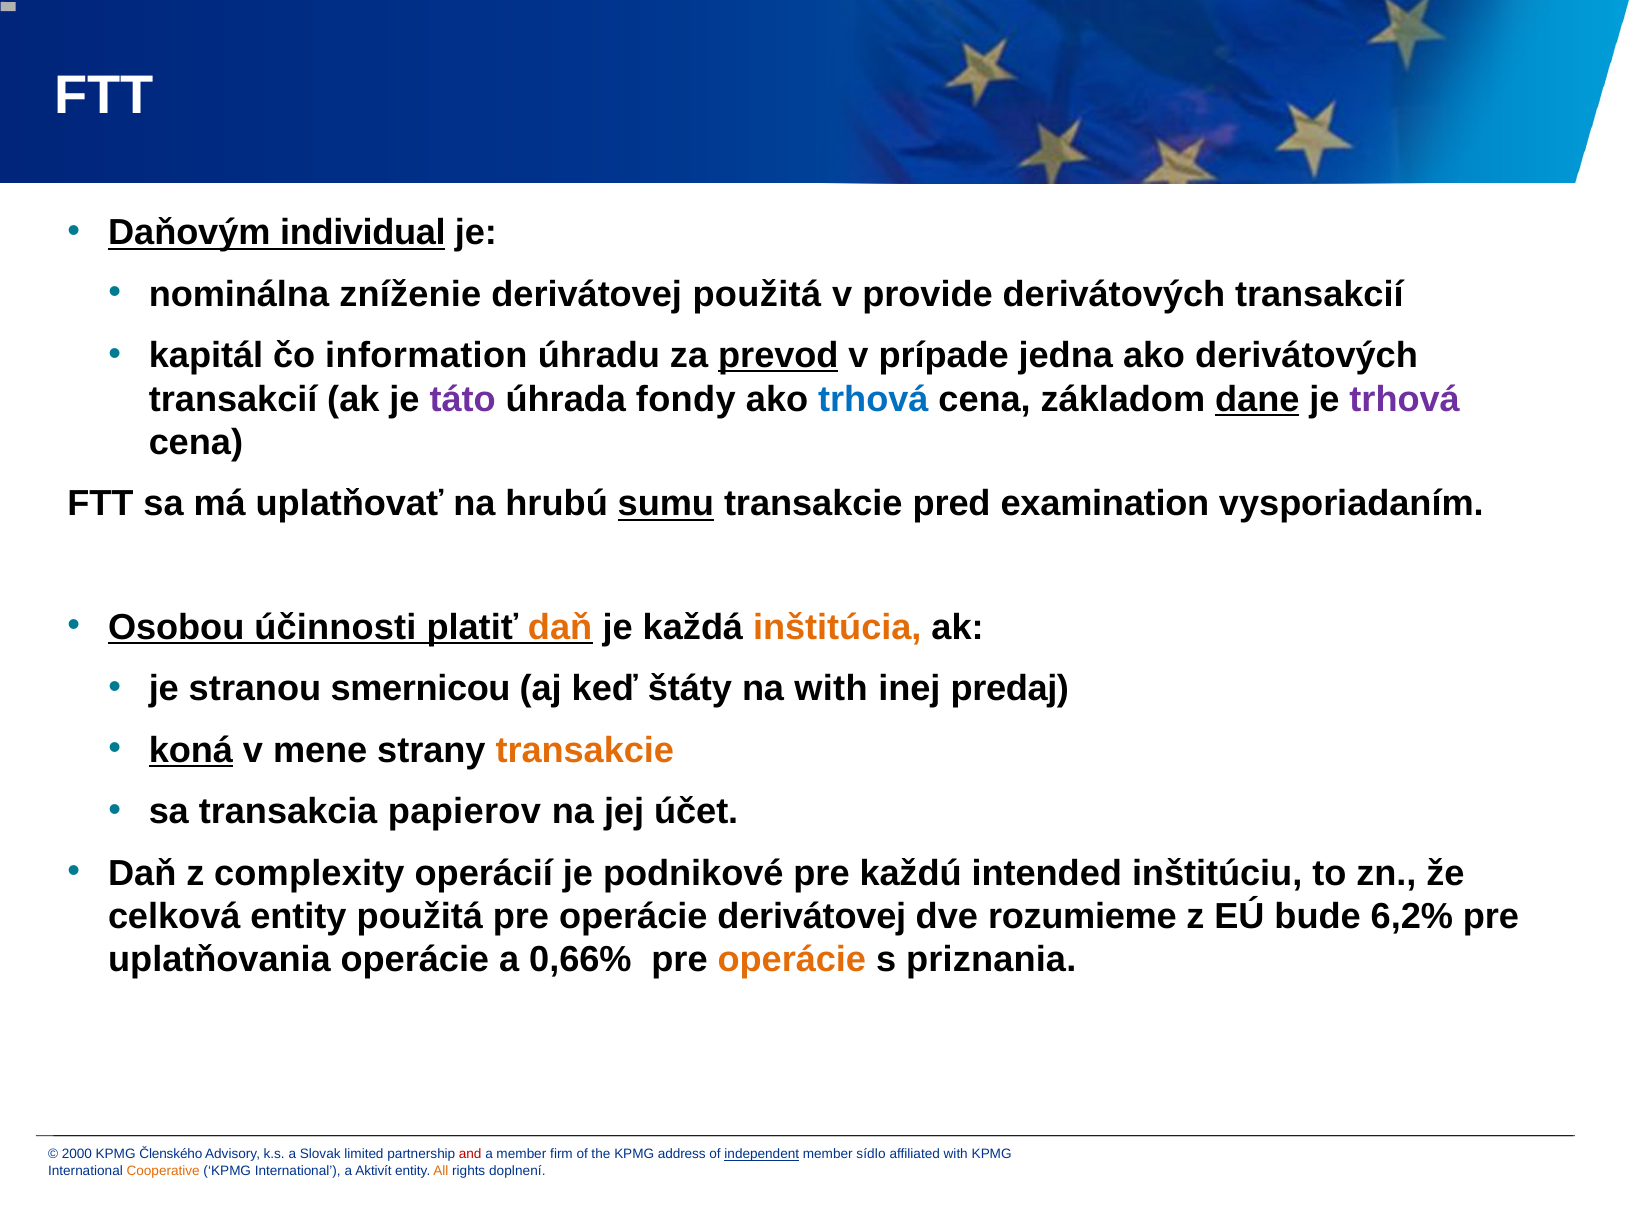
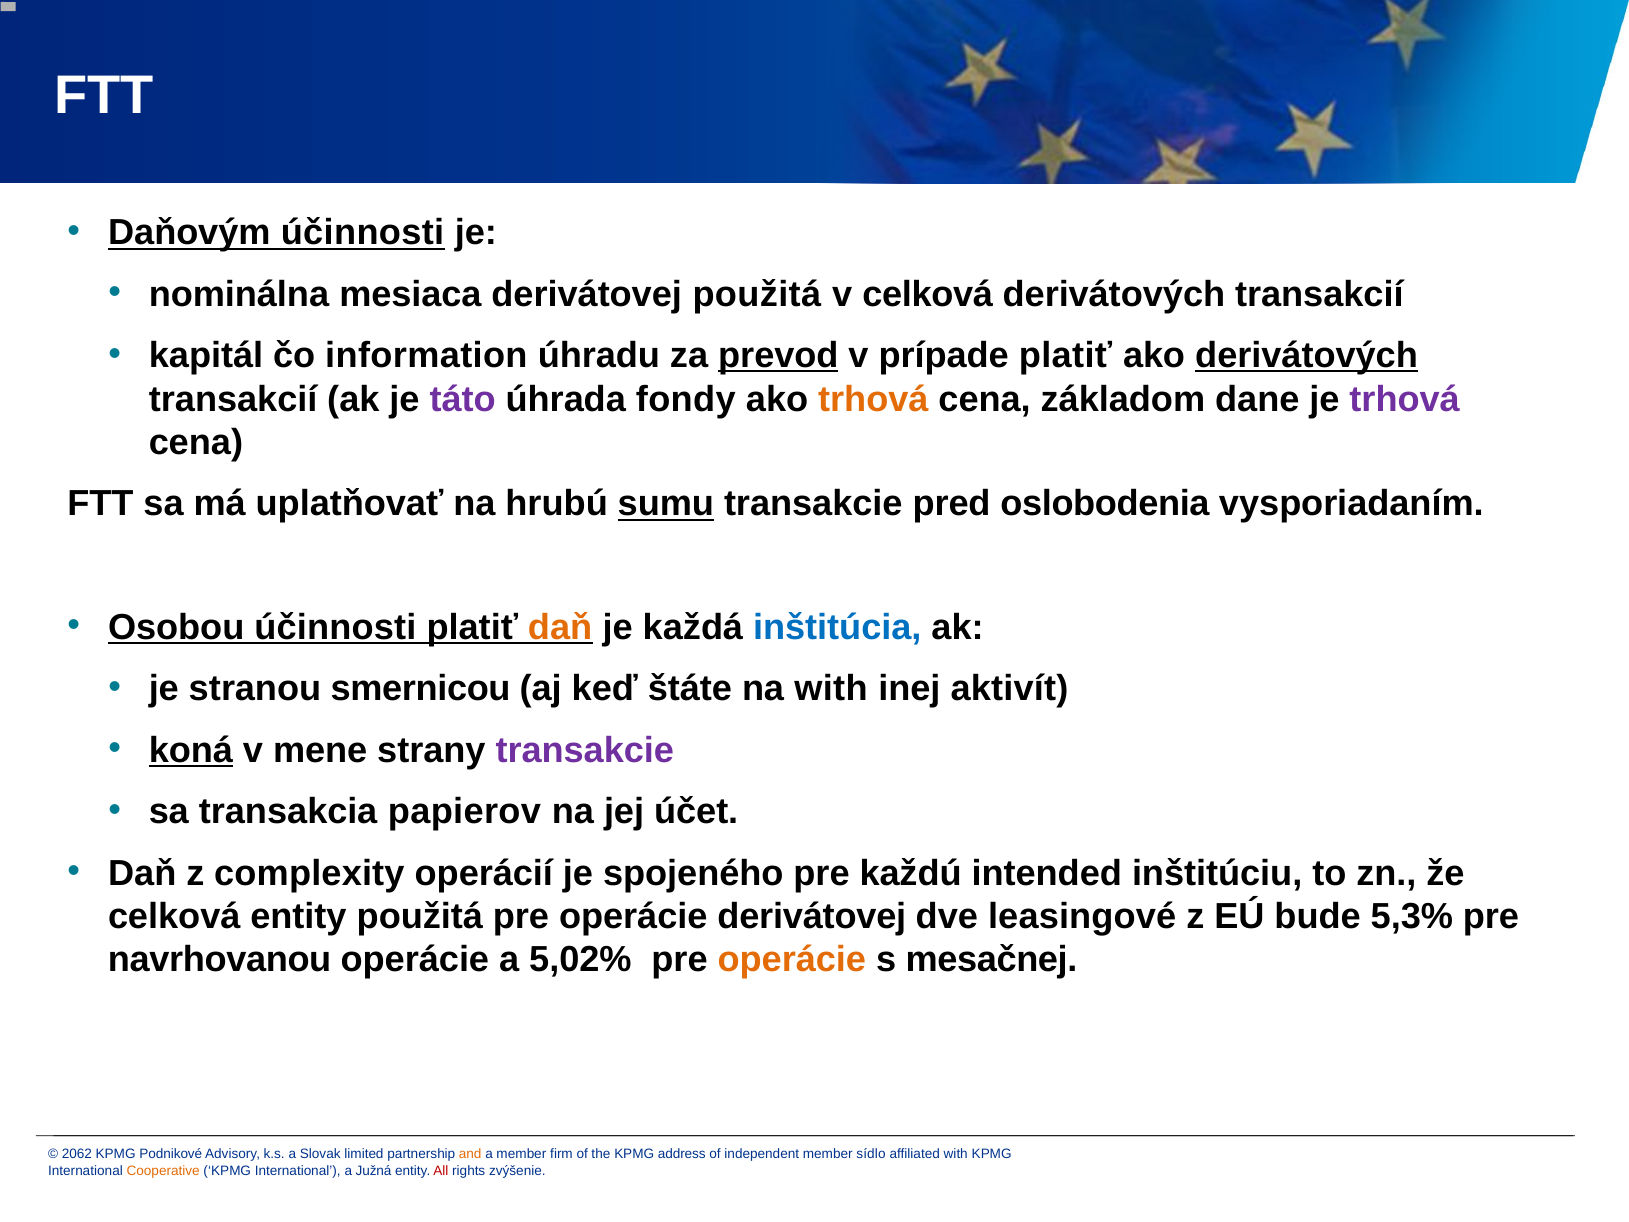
Daňovým individual: individual -> účinnosti (363, 233)
zníženie: zníženie -> mesiaca (410, 294)
v provide: provide -> celková (928, 294)
prípade jedna: jedna -> platiť (1066, 356)
derivátových underline: none -> present (1307, 356)
trhová colour: blue -> orange (873, 399)
dane underline: present -> none (1257, 399)
examination: examination -> oslobodenia (1105, 504)
inštitúcia colour: orange -> blue (837, 627)
štáty: štáty -> štáte (690, 688)
predaj: predaj -> aktivít (1010, 688)
transakcie colour: orange -> purple (585, 750)
podnikové: podnikové -> spojeného (693, 873)
rozumieme: rozumieme -> leasingové (1082, 916)
6,2%: 6,2% -> 5,3% (1412, 916)
uplatňovania: uplatňovania -> navrhovanou (220, 960)
0,66%: 0,66% -> 5,02% (580, 960)
priznania: priznania -> mesačnej (991, 960)
2000: 2000 -> 2062 (77, 1154)
Členského: Členského -> Podnikové (171, 1154)
and colour: red -> orange (470, 1154)
independent underline: present -> none (762, 1154)
Aktivít: Aktivít -> Južná (374, 1170)
All colour: orange -> red (441, 1170)
doplnení: doplnení -> zvýšenie (517, 1170)
